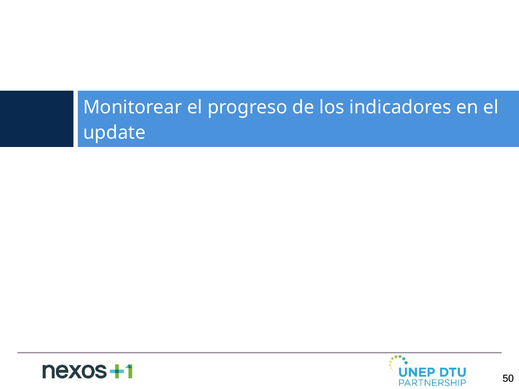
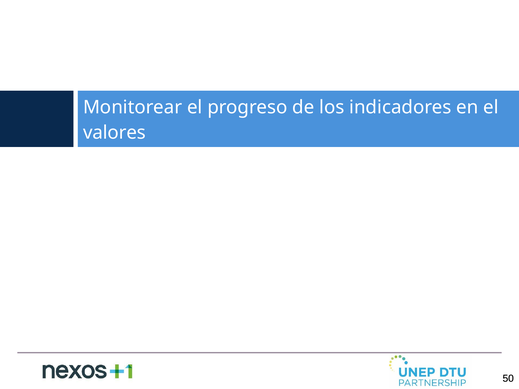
update: update -> valores (114, 133)
